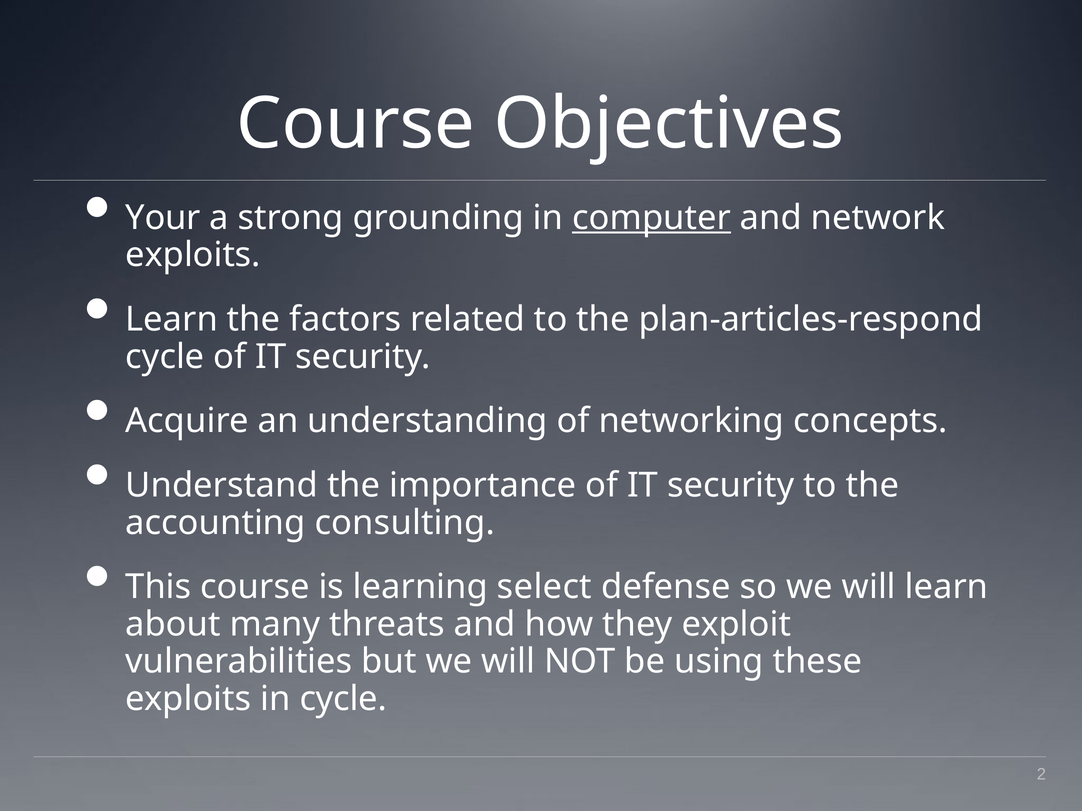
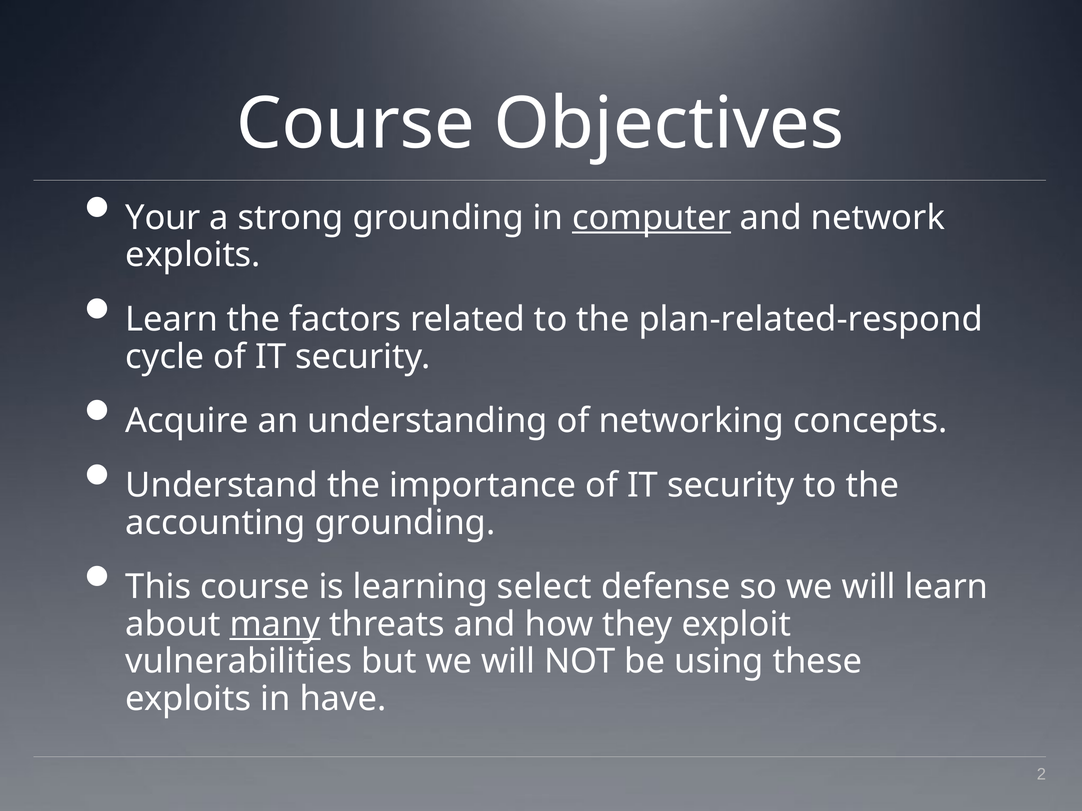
plan-articles-respond: plan-articles-respond -> plan-related-respond (811, 320)
accounting consulting: consulting -> grounding (405, 523)
many underline: none -> present (275, 625)
in cycle: cycle -> have (343, 699)
